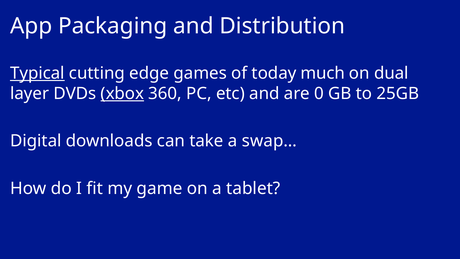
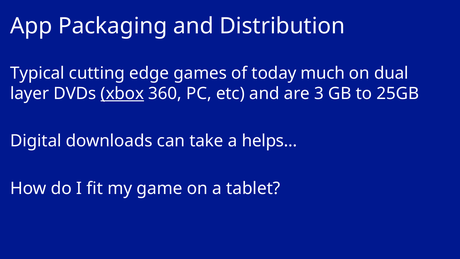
Typical underline: present -> none (37, 73)
0: 0 -> 3 (319, 93)
swap…: swap… -> helps… (270, 141)
